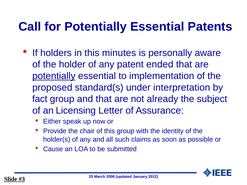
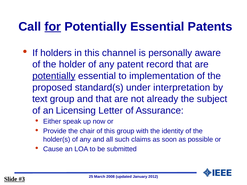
for underline: none -> present (53, 27)
minutes: minutes -> channel (119, 53)
ended: ended -> record (160, 64)
fact: fact -> text (40, 99)
